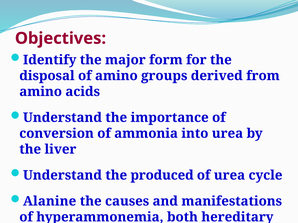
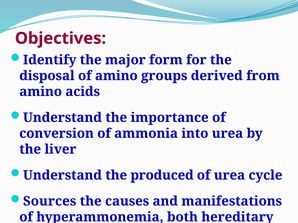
Alanine: Alanine -> Sources (50, 202)
